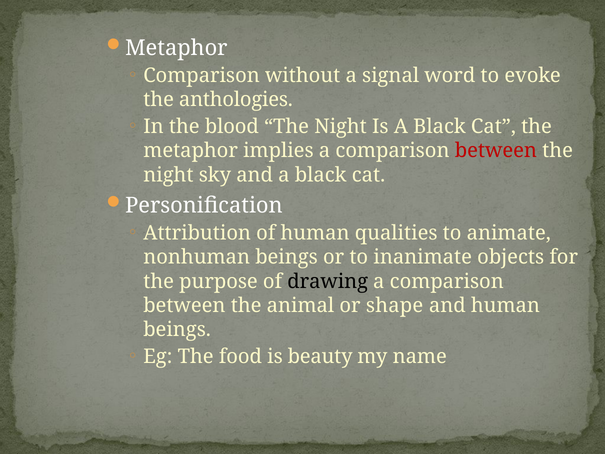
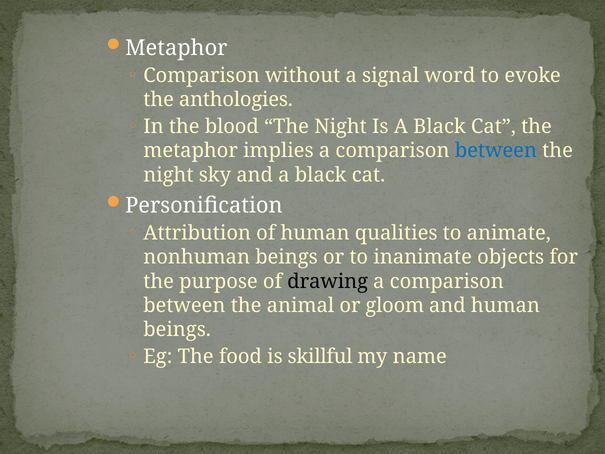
between colour: red -> blue (496, 151)
shape: shape -> gloom (395, 305)
beauty: beauty -> skillful (320, 356)
